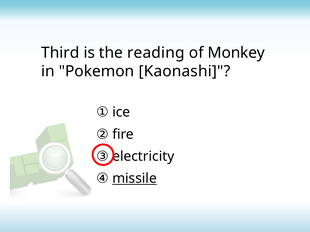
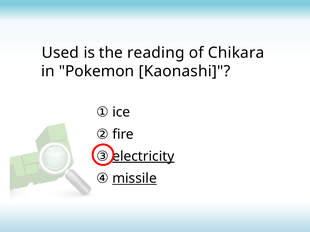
Third: Third -> Used (60, 53)
Monkey: Monkey -> Chikara (236, 53)
electricity underline: none -> present (143, 157)
